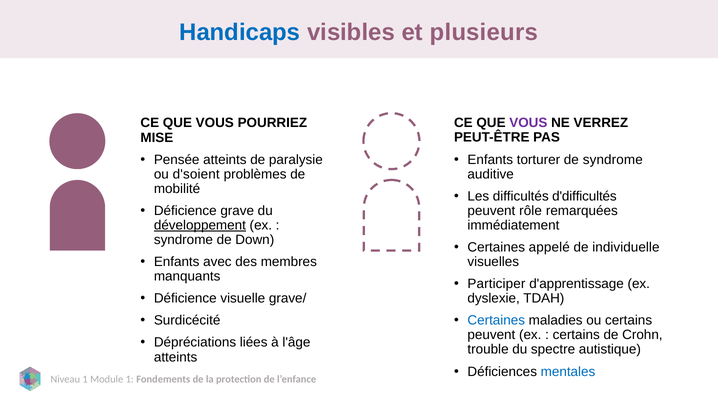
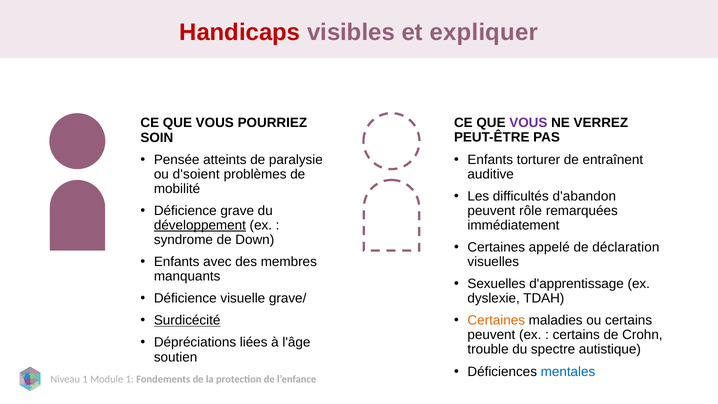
Handicaps colour: blue -> red (240, 33)
plusieurs: plusieurs -> expliquer (484, 33)
MISE: MISE -> SOIN (157, 138)
de syndrome: syndrome -> entraînent (613, 160)
d'difficultés: d'difficultés -> d'abandon (584, 196)
individuelle: individuelle -> déclaration (626, 247)
Participer: Participer -> Sexuelles (497, 284)
Surdicécité underline: none -> present (187, 320)
Certaines colour: blue -> orange (496, 320)
atteints: atteints -> soutien (176, 357)
